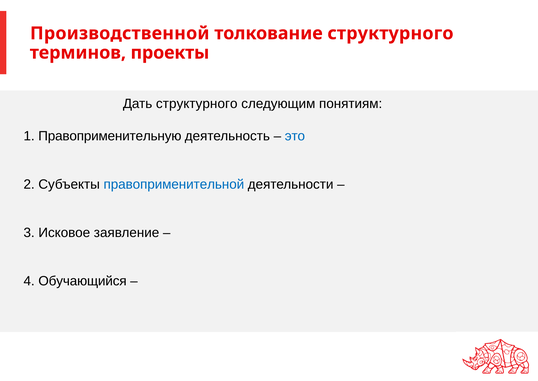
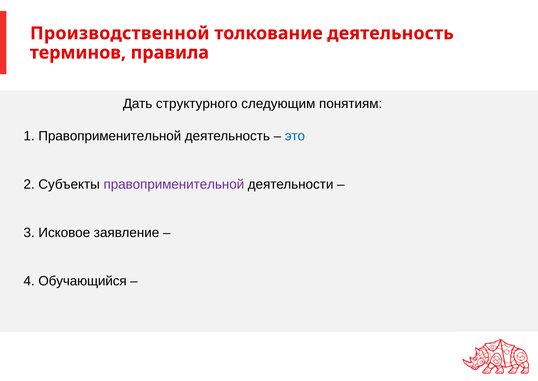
толкование структурного: структурного -> деятельность (391, 33)
проекты: проекты -> правила (170, 53)
1 Правоприменительную: Правоприменительную -> Правоприменительной (110, 136)
правоприменительной colour: blue -> purple (174, 184)
